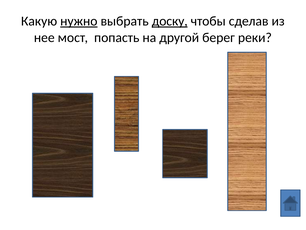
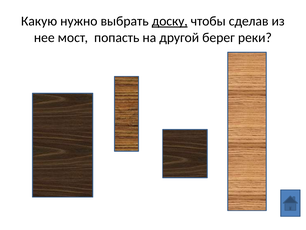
нужно underline: present -> none (79, 21)
